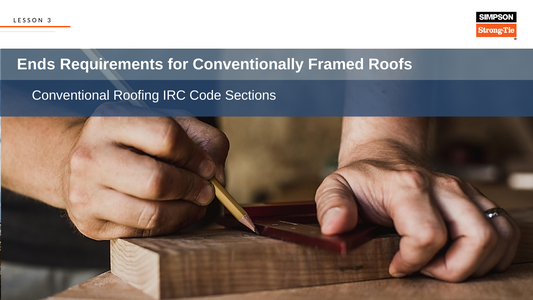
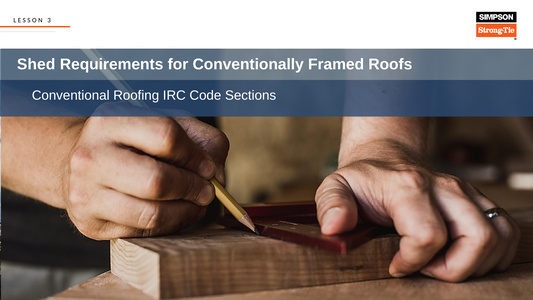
Ends: Ends -> Shed (36, 64)
